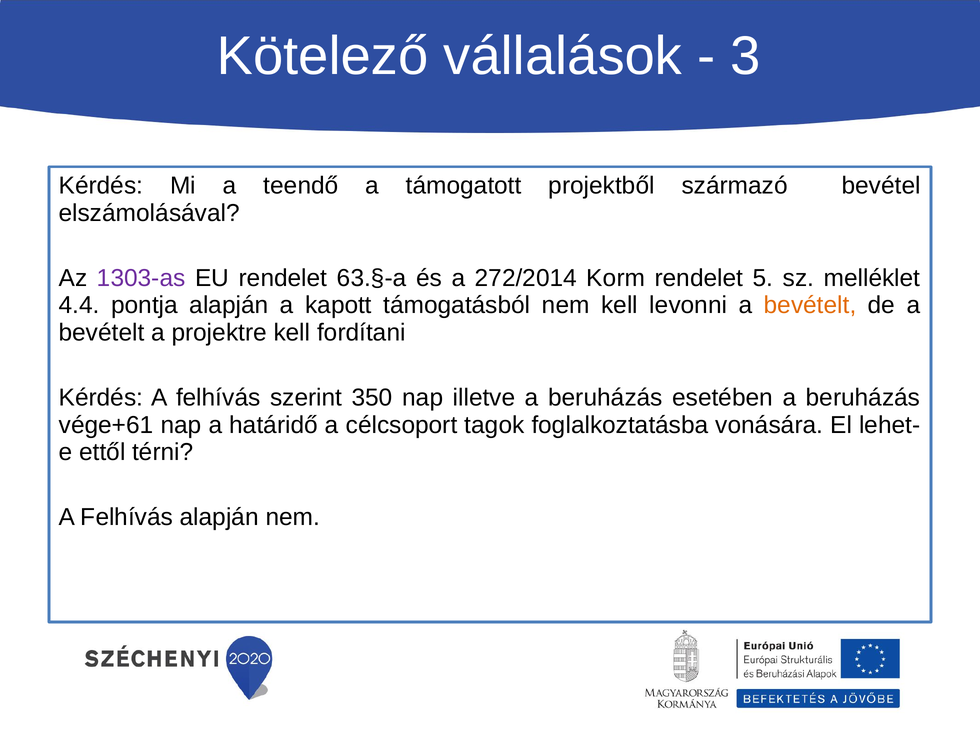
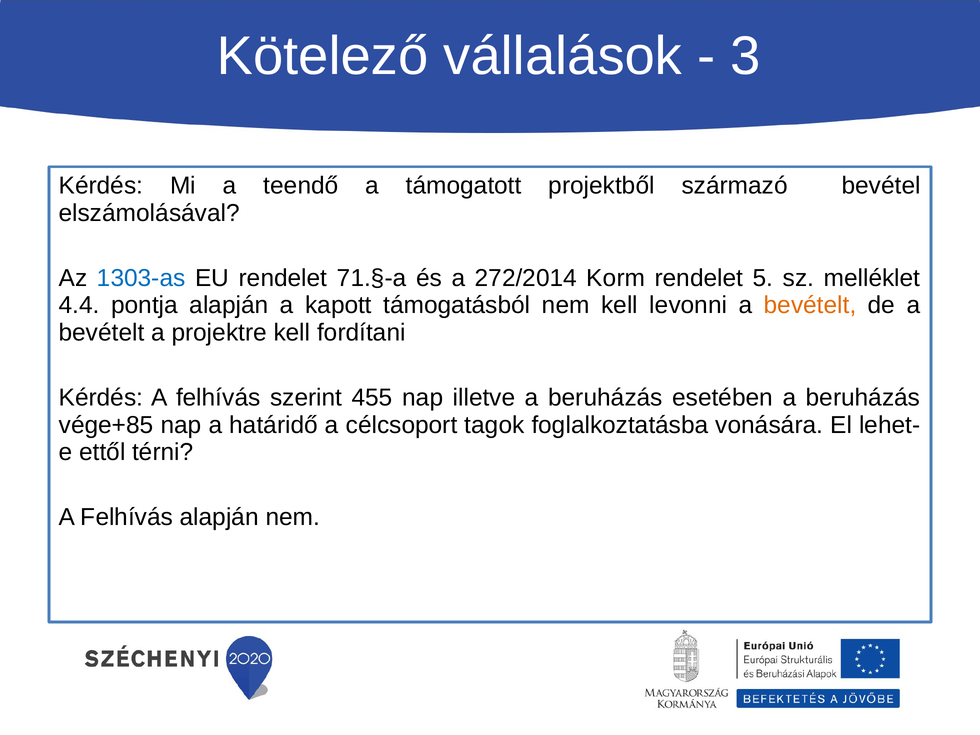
1303-as colour: purple -> blue (141, 278)
63.§-a: 63.§-a -> 71.§-a (372, 278)
350: 350 -> 455 (372, 397)
vége+61: vége+61 -> vége+85 (106, 425)
